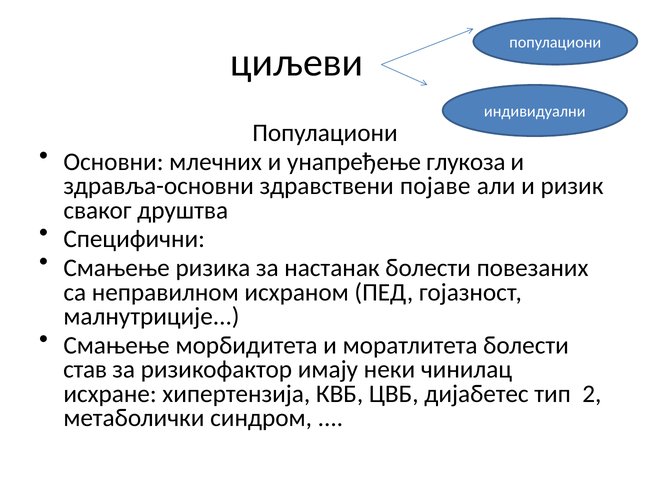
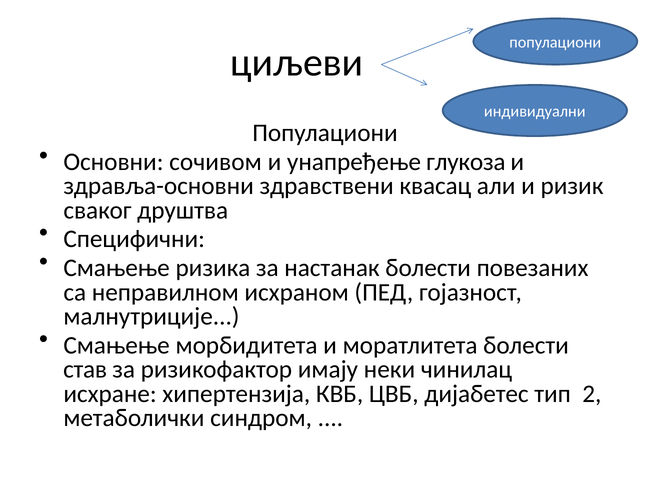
млечних: млечних -> сочивом (216, 162)
појаве: појаве -> квасац (435, 186)
